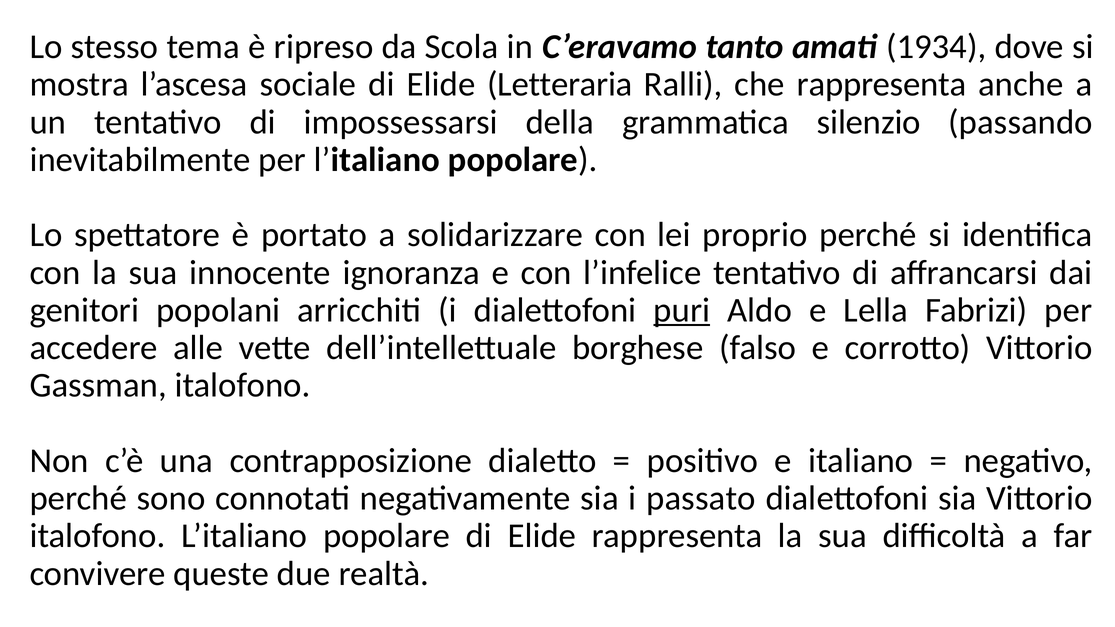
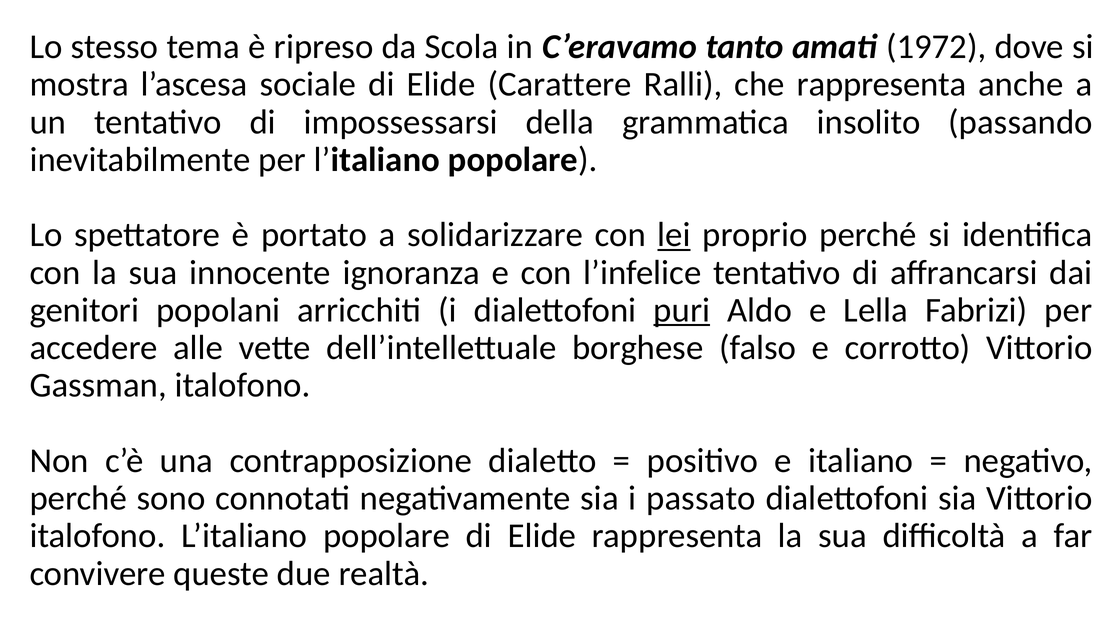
1934: 1934 -> 1972 (936, 47)
Letteraria: Letteraria -> Carattere (560, 85)
silenzio: silenzio -> insolito (869, 122)
lei underline: none -> present (674, 235)
